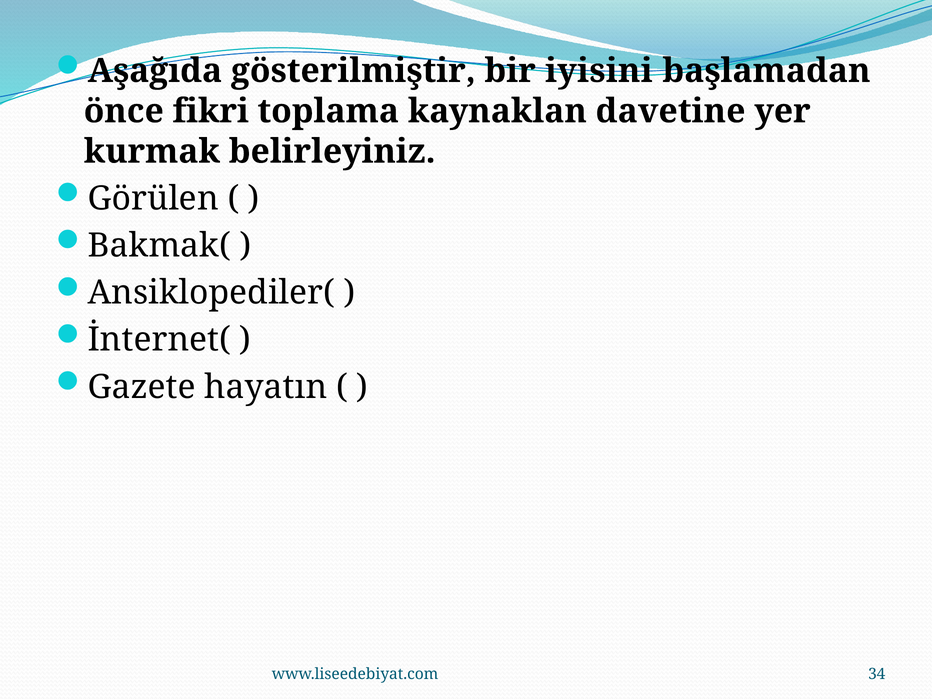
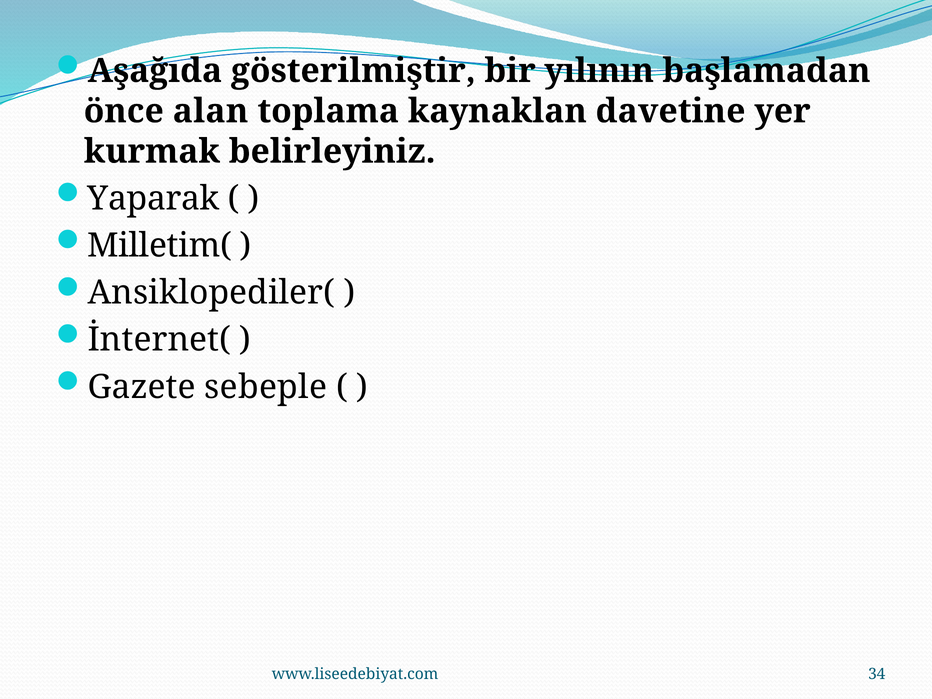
iyisini: iyisini -> yılının (599, 71)
fikri: fikri -> alan (211, 111)
Görülen: Görülen -> Yaparak (153, 199)
Bakmak(: Bakmak( -> Milletim( (159, 246)
hayatın: hayatın -> sebeple (266, 387)
